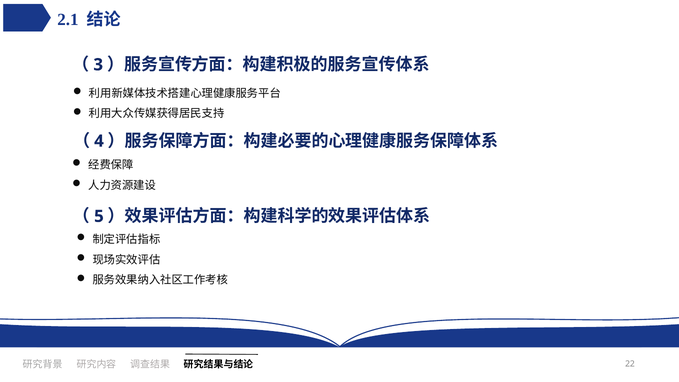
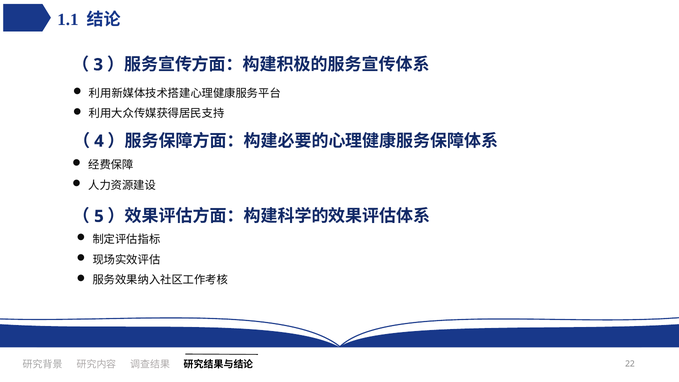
2.1: 2.1 -> 1.1 (68, 20)
